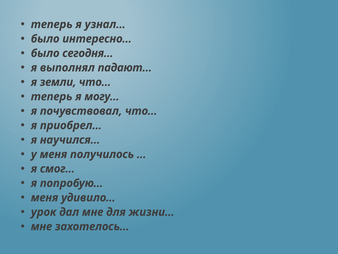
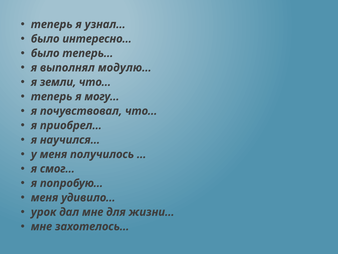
сегодня…: сегодня… -> теперь… (88, 53)
падают…: падают… -> модулю… (125, 68)
